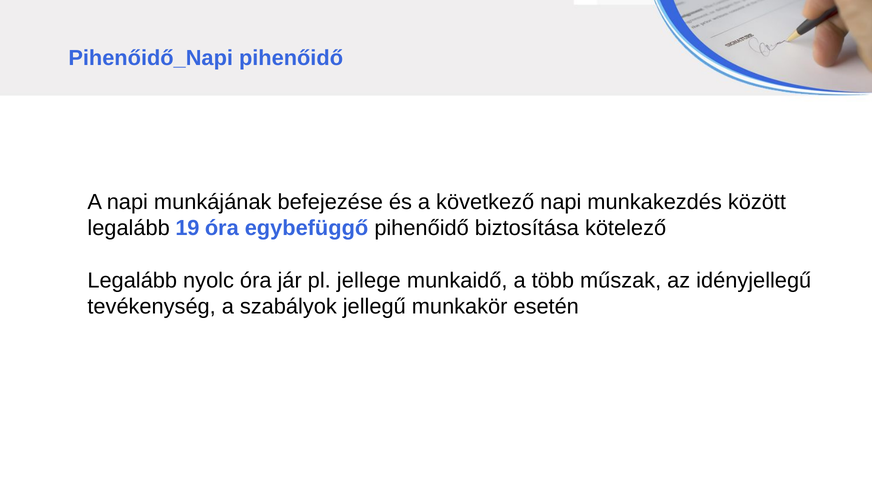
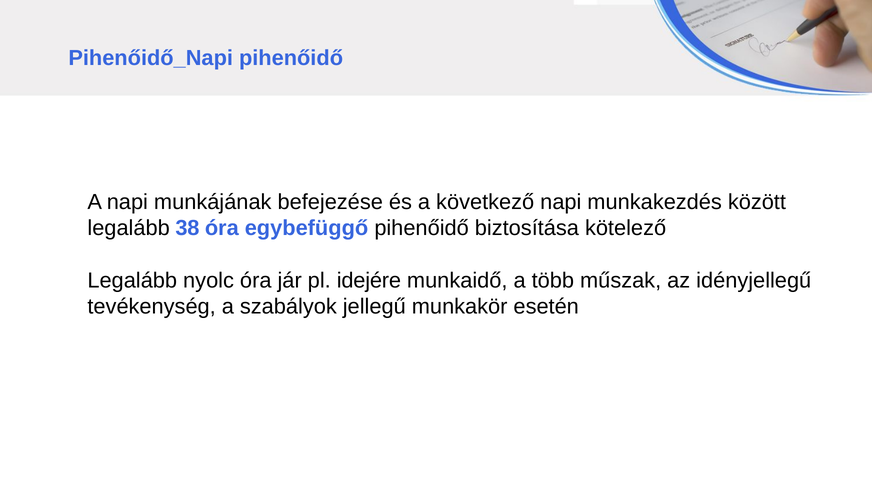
19: 19 -> 38 (187, 228)
jellege: jellege -> idejére (369, 281)
